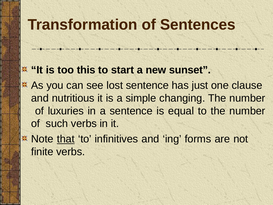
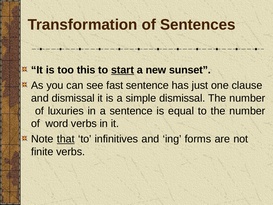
start underline: none -> present (123, 70)
lost: lost -> fast (115, 85)
and nutritious: nutritious -> dismissal (73, 98)
simple changing: changing -> dismissal (182, 98)
such: such -> word (57, 124)
